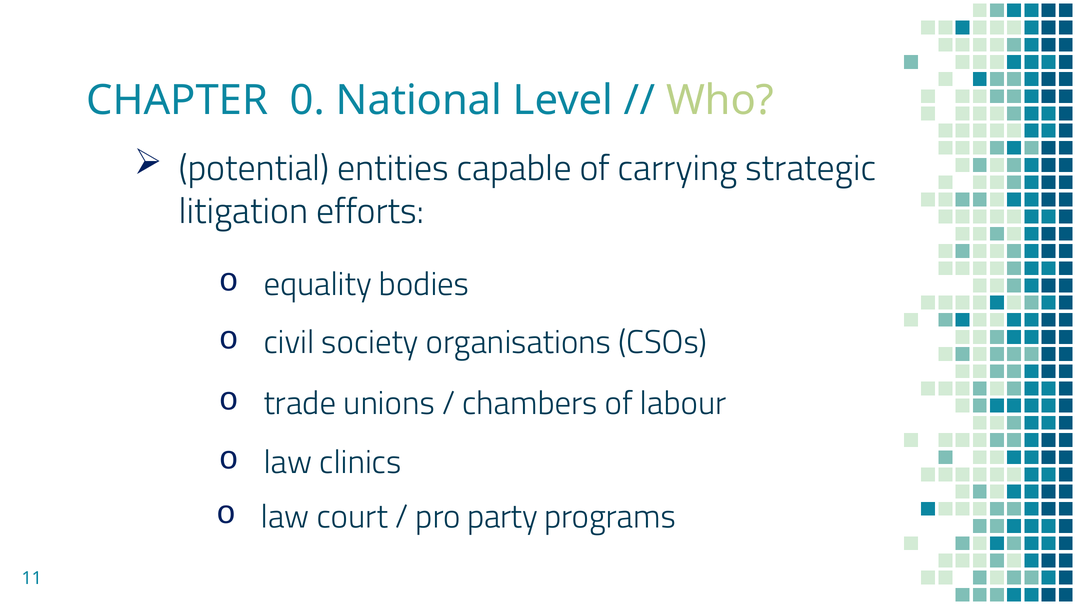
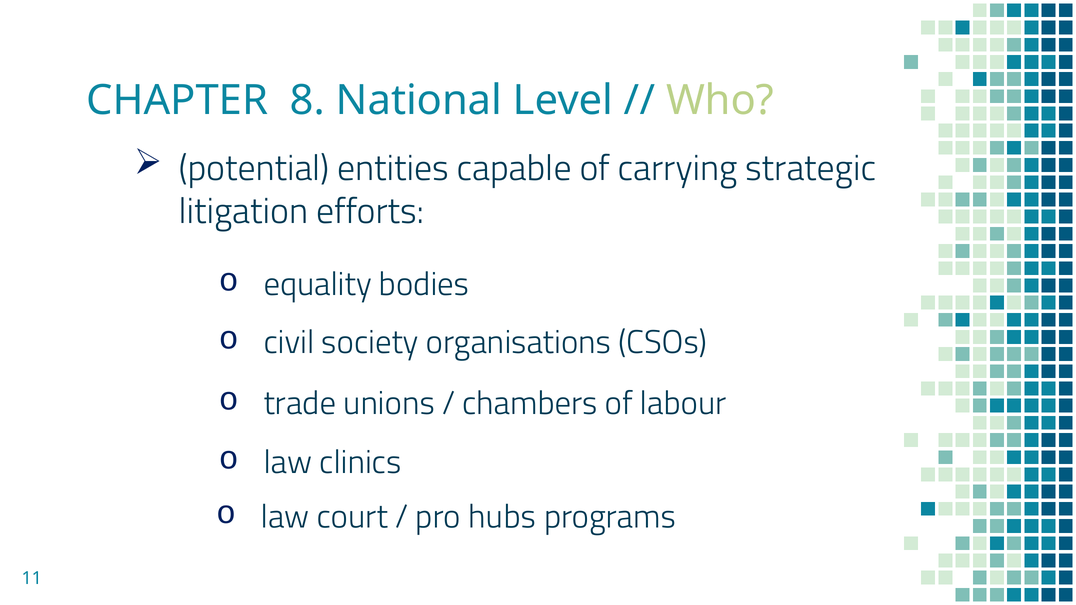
0: 0 -> 8 (307, 101)
party: party -> hubs (502, 517)
